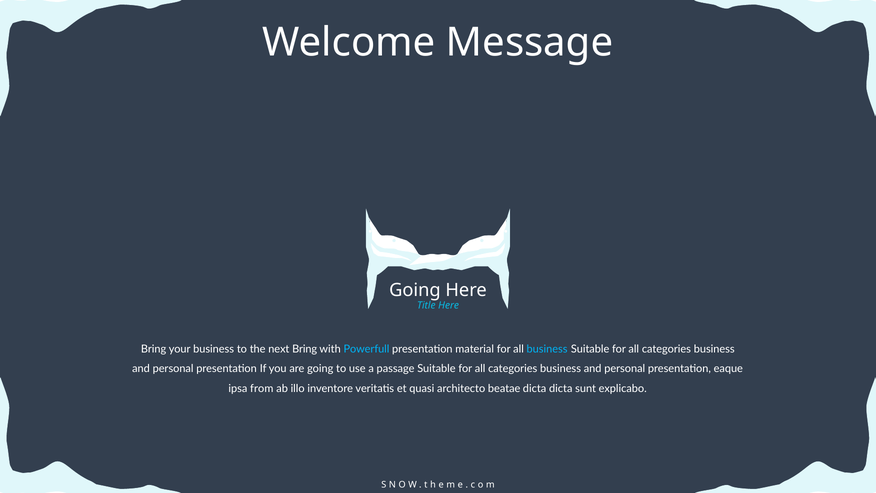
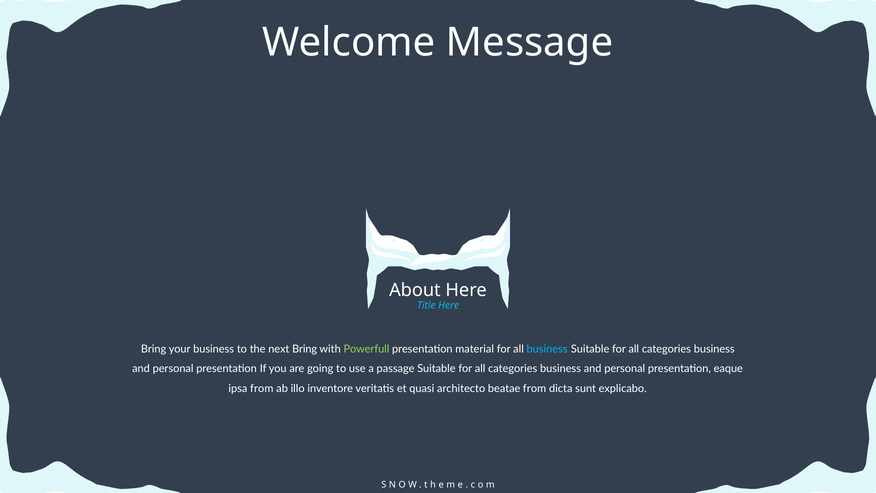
Going: Going -> About (415, 290)
Powerfull colour: light blue -> light green (366, 349)
beatae dicta: dicta -> from (535, 388)
